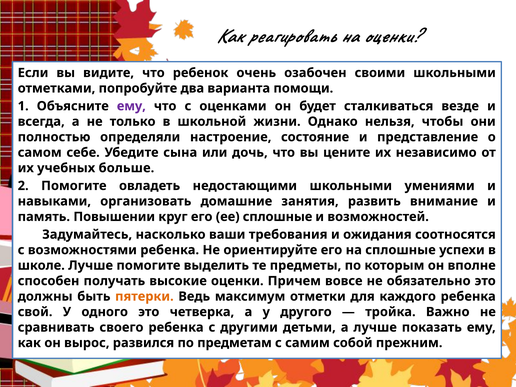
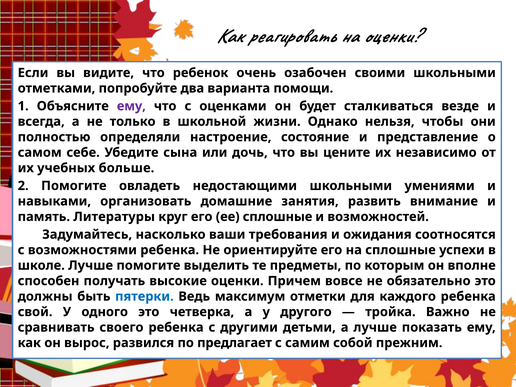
Повышении: Повышении -> Литературы (114, 217)
пятерки colour: orange -> blue (144, 296)
предметам: предметам -> предлагает (235, 343)
